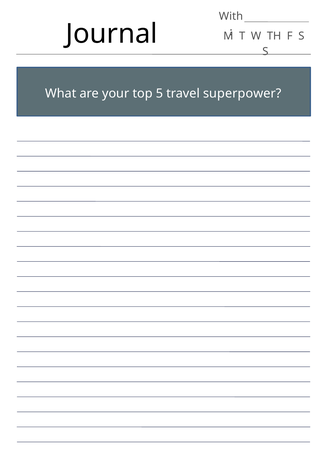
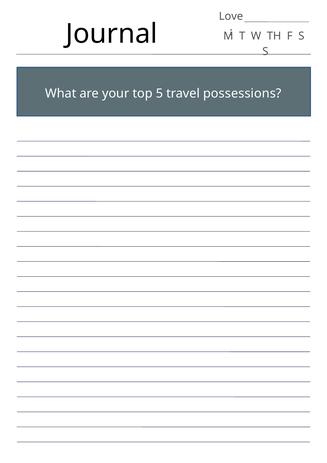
With: With -> Love (231, 16)
superpower: superpower -> possessions (242, 93)
